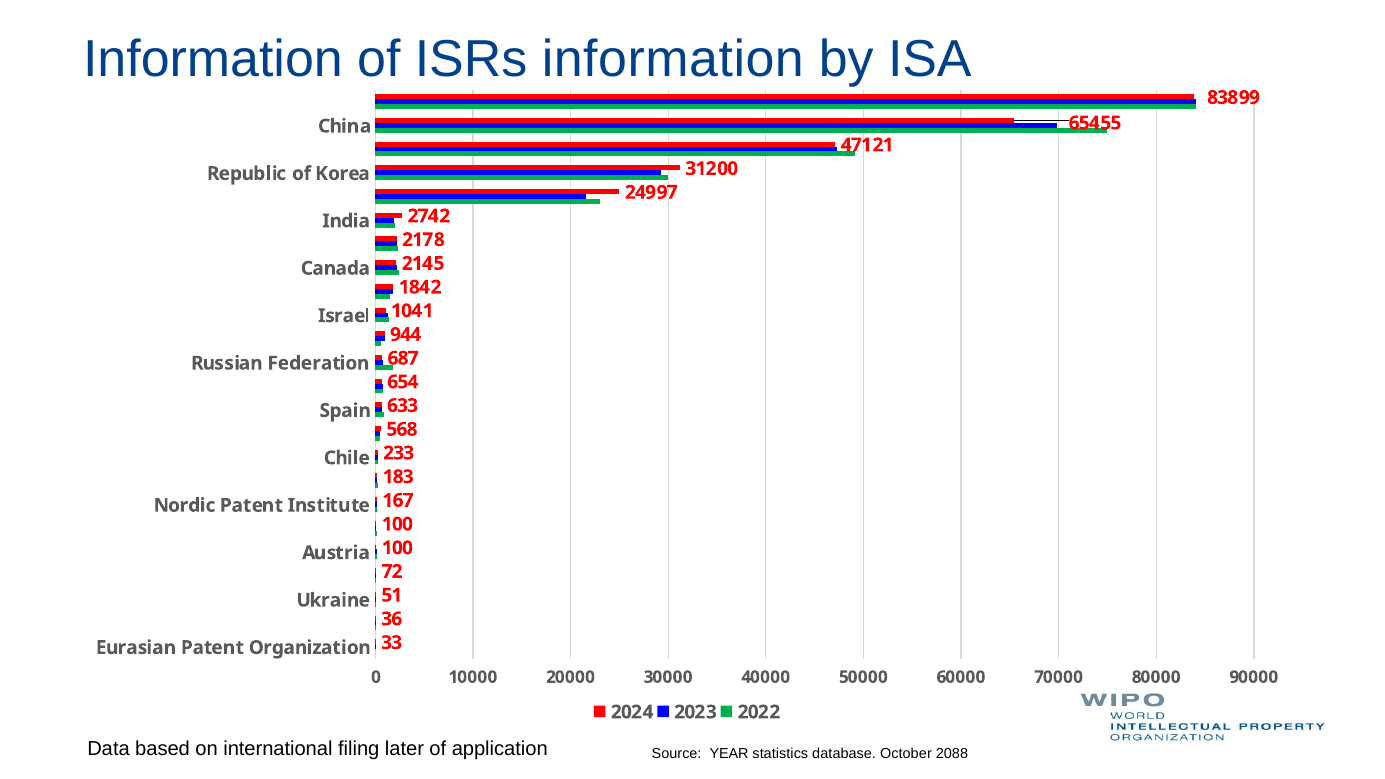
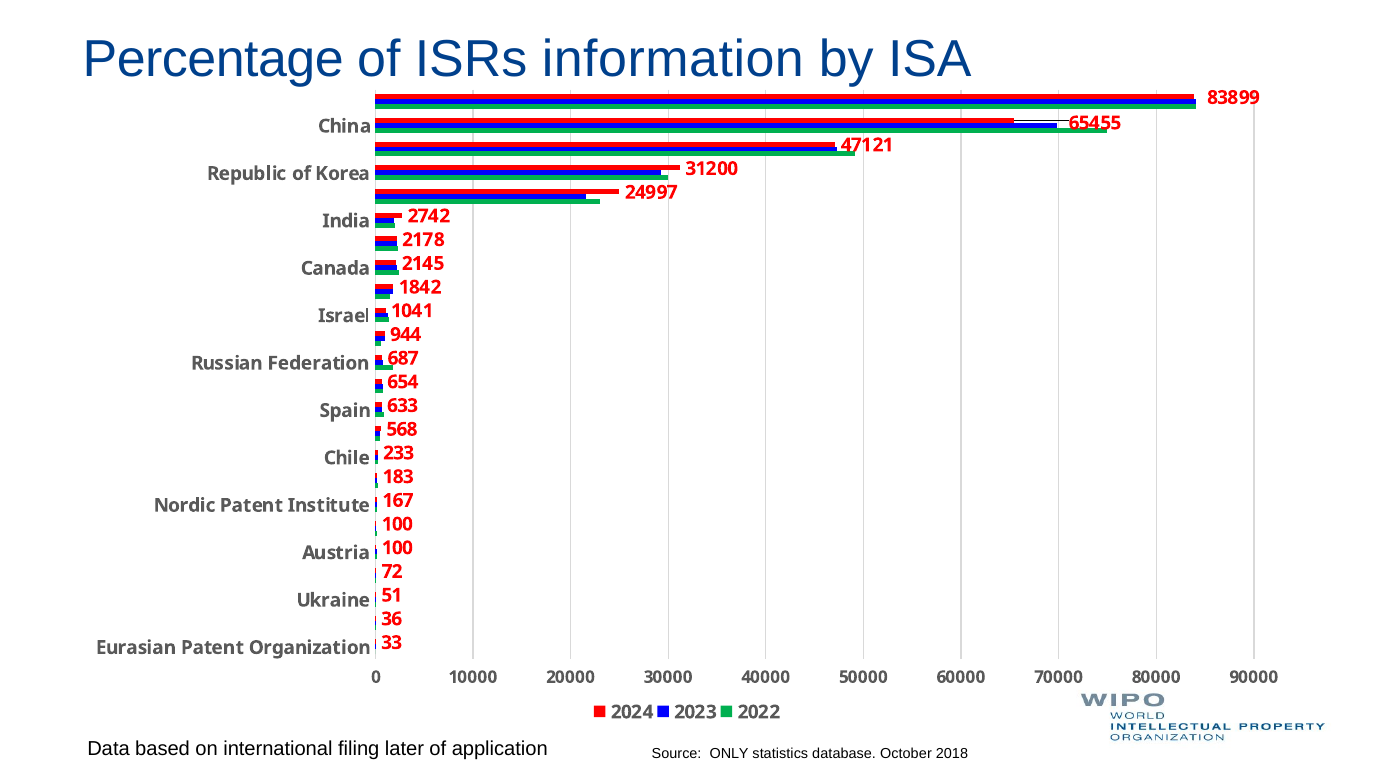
Information: Information -> Percentage (213, 60)
YEAR: YEAR -> ONLY (729, 754)
2088: 2088 -> 2018 (952, 754)
